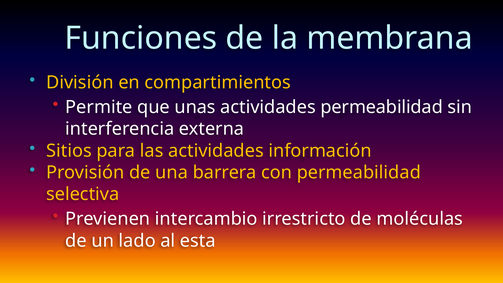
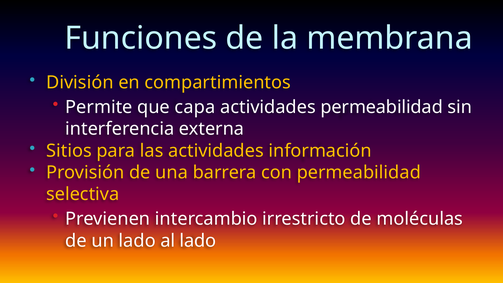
unas: unas -> capa (195, 107)
al esta: esta -> lado (198, 241)
